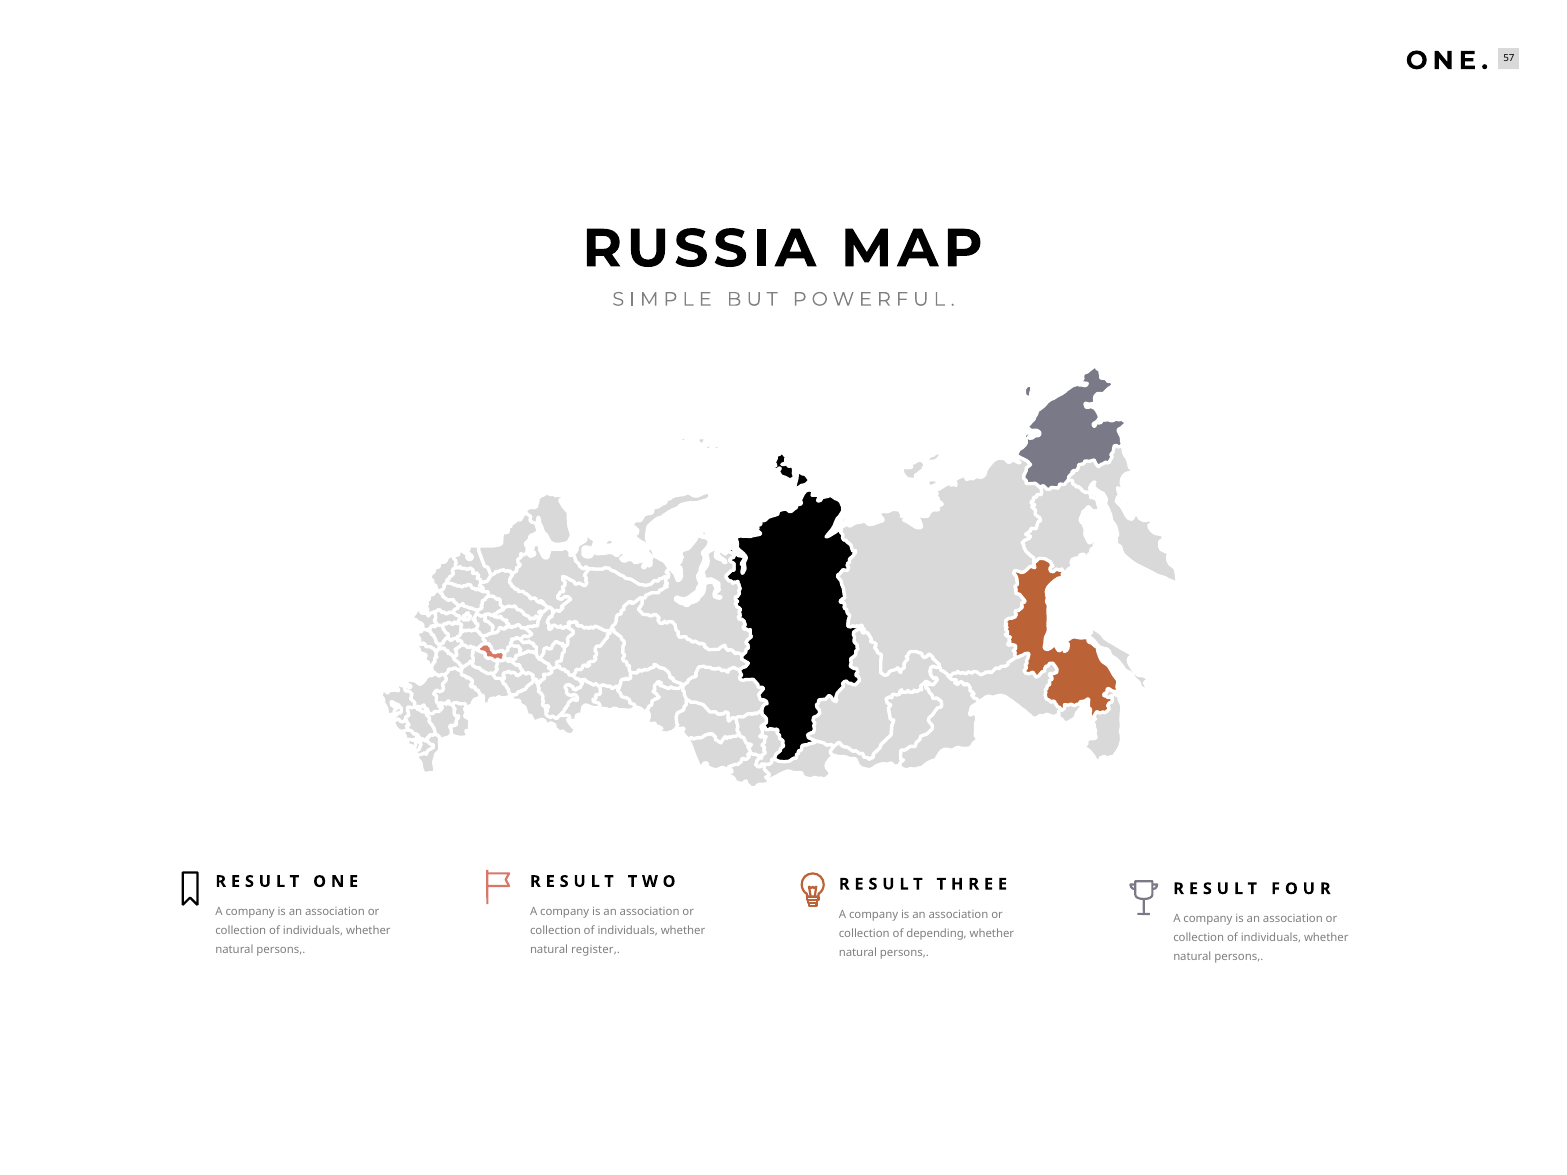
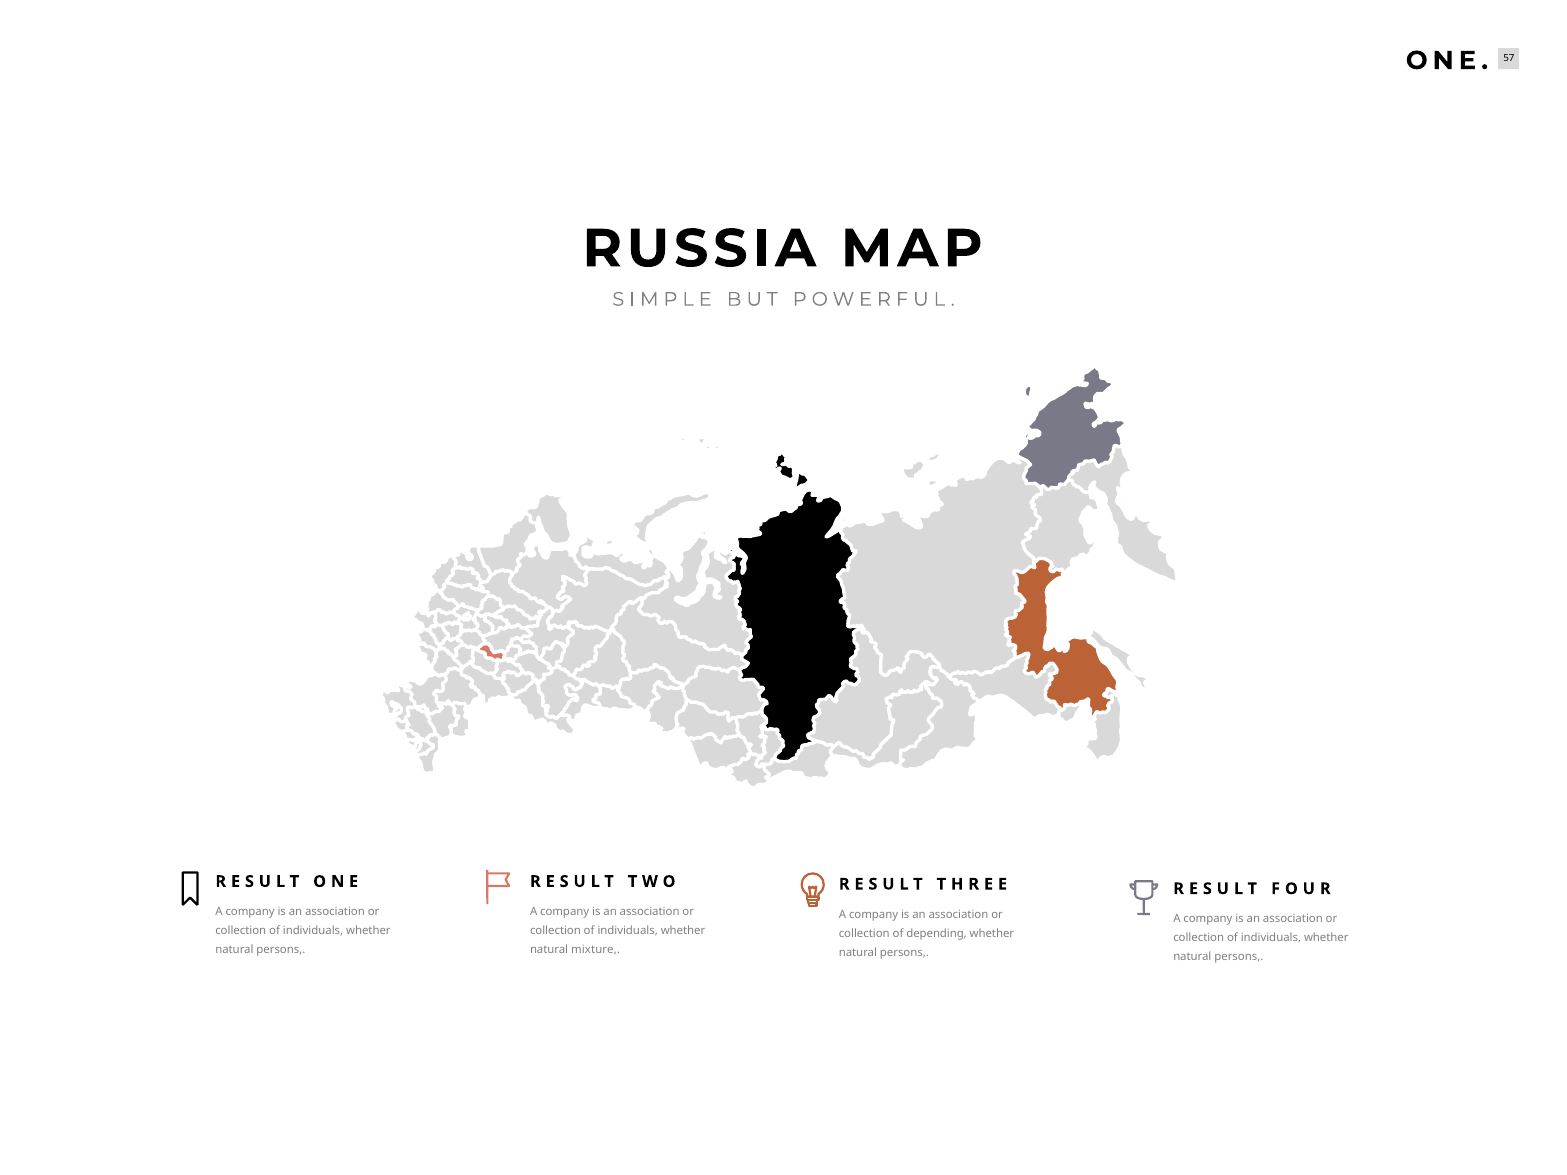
register: register -> mixture (596, 950)
